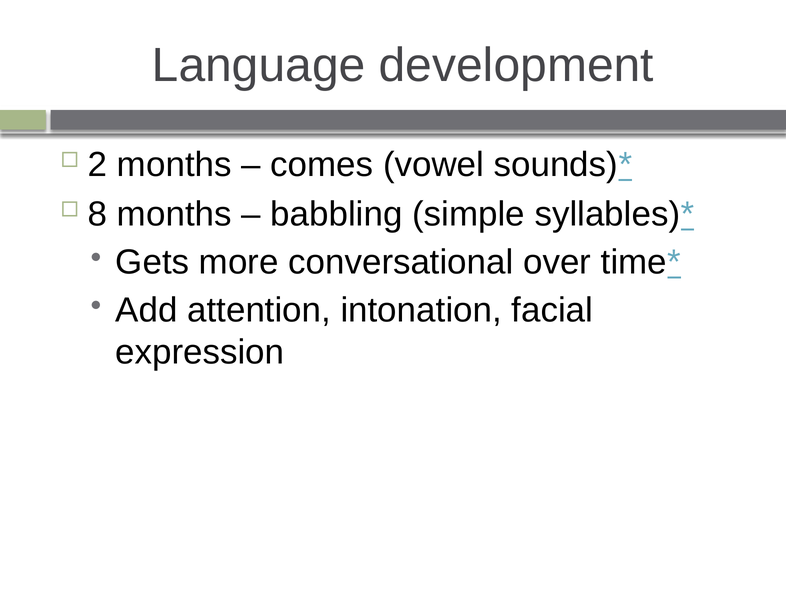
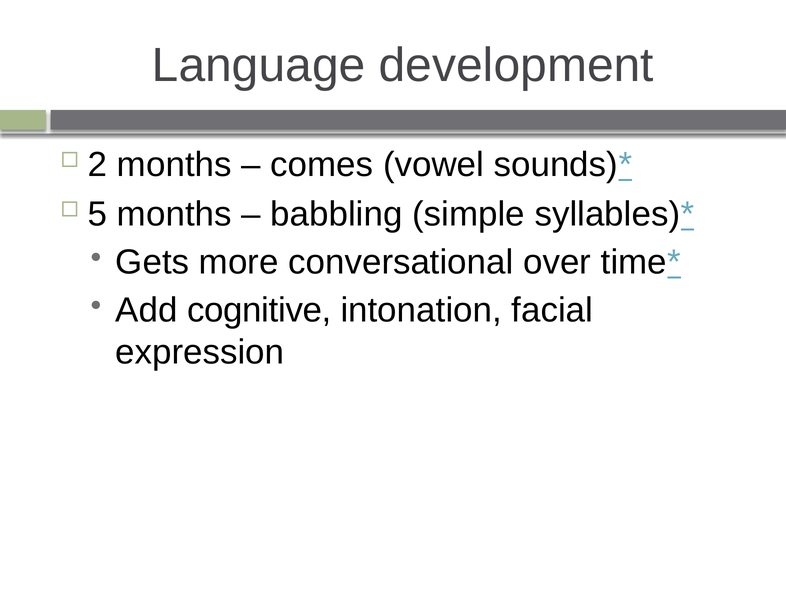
8: 8 -> 5 (98, 214)
attention: attention -> cognitive (259, 310)
